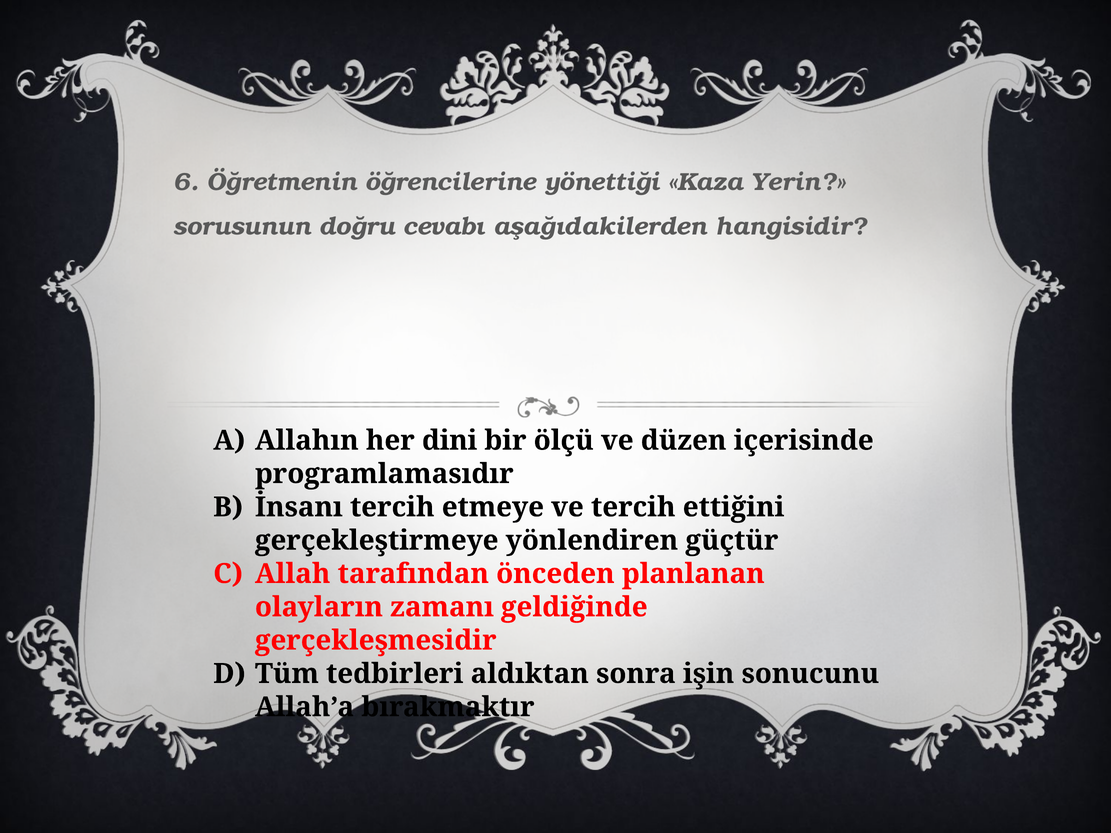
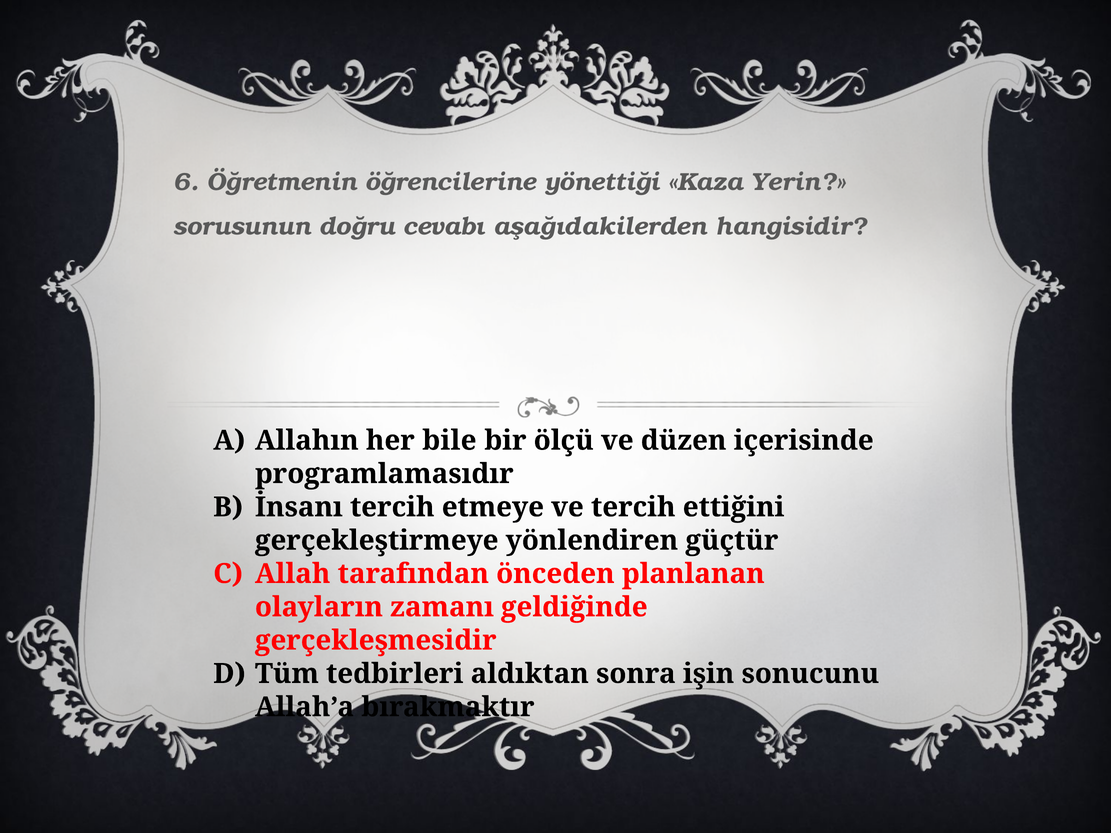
dini: dini -> bile (449, 441)
